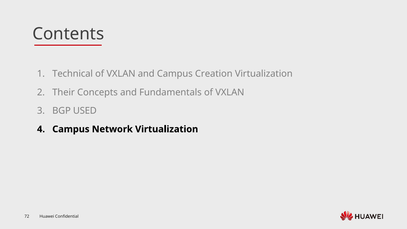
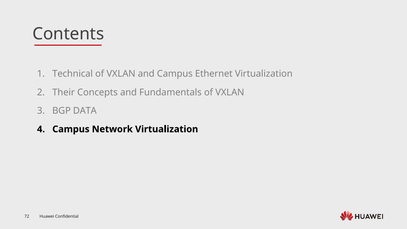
Creation: Creation -> Ethernet (214, 74)
USED: USED -> DATA (85, 111)
